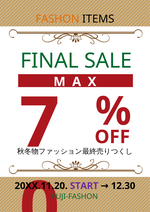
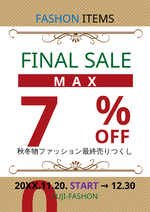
FASHON colour: orange -> blue (57, 19)
